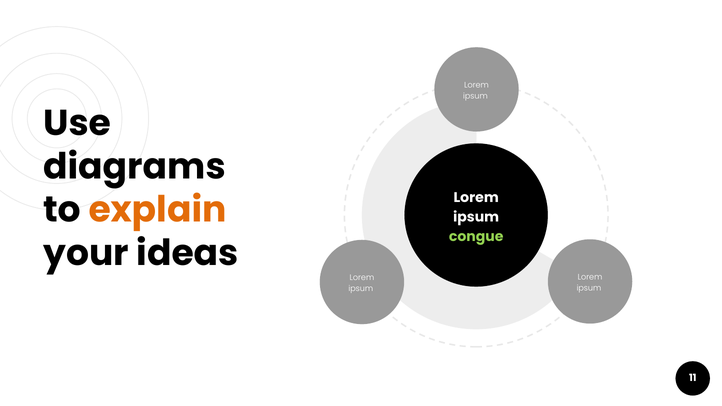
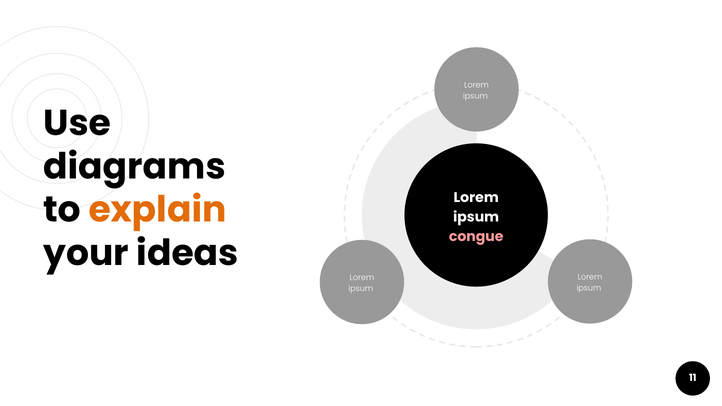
congue colour: light green -> pink (476, 237)
